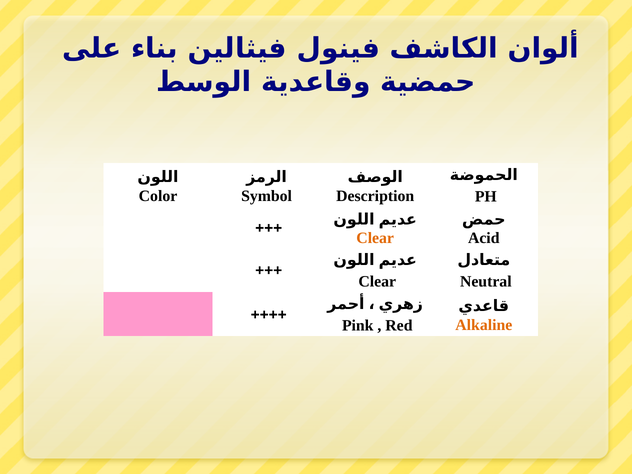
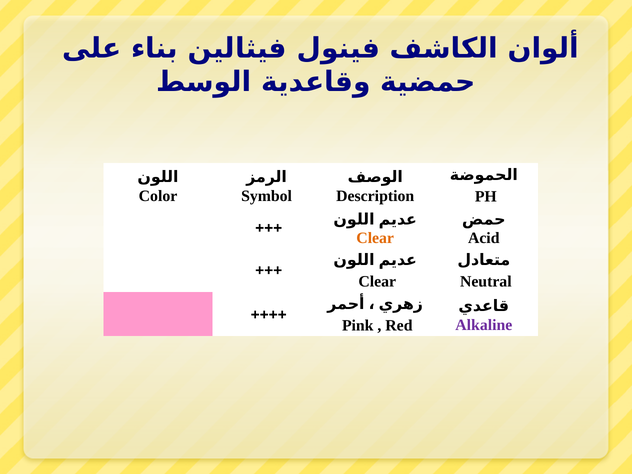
Alkaline colour: orange -> purple (484, 325)
